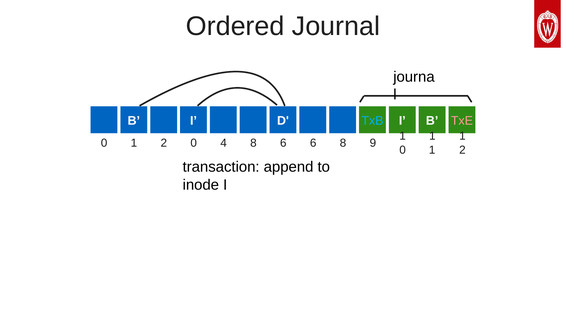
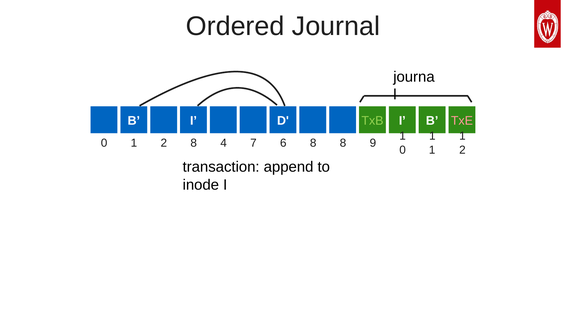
TxB colour: light blue -> light green (372, 120)
2 0: 0 -> 8 (194, 143)
0 8: 8 -> 7 (253, 143)
4 6: 6 -> 8 (313, 143)
